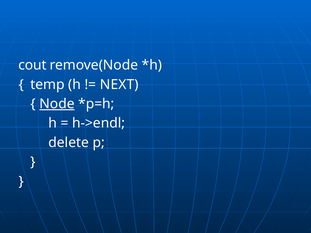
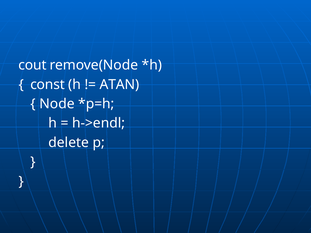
temp: temp -> const (48, 85)
NEXT: NEXT -> ATAN (119, 85)
Node underline: present -> none (57, 104)
